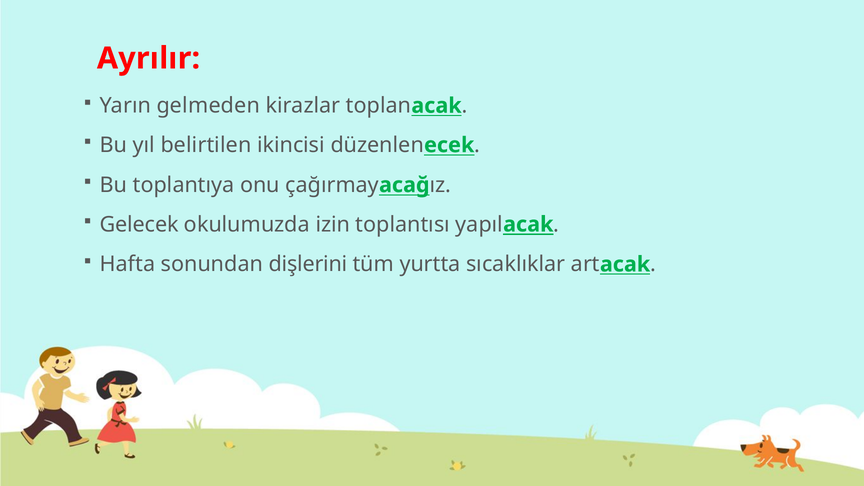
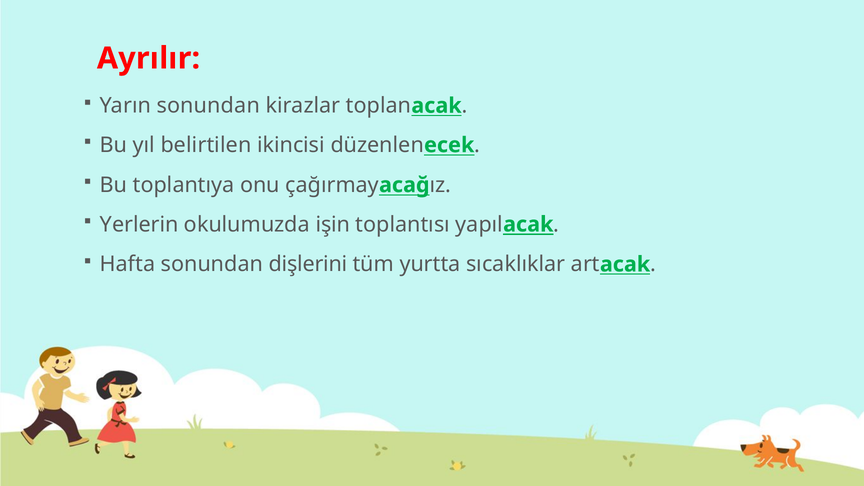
Yarın gelmeden: gelmeden -> sonundan (208, 106)
Gelecek: Gelecek -> Yerlerin (139, 224)
izin: izin -> işin (333, 224)
